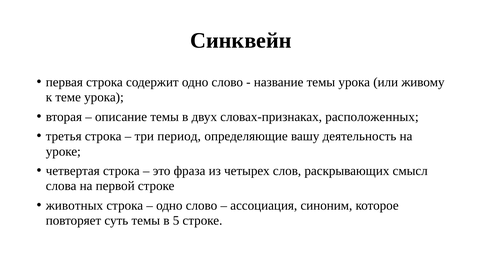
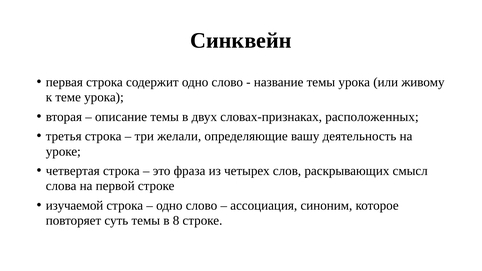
период: период -> желали (179, 136)
животных: животных -> изучаемой (75, 206)
5: 5 -> 8 (176, 221)
